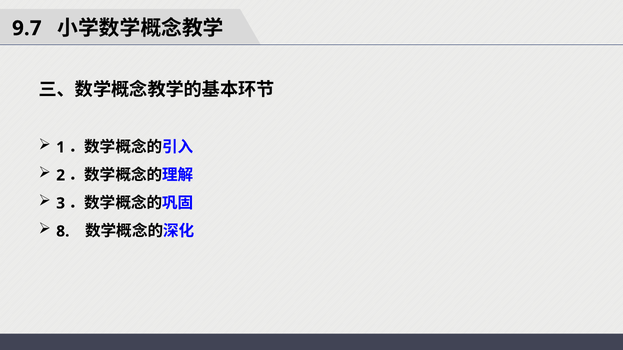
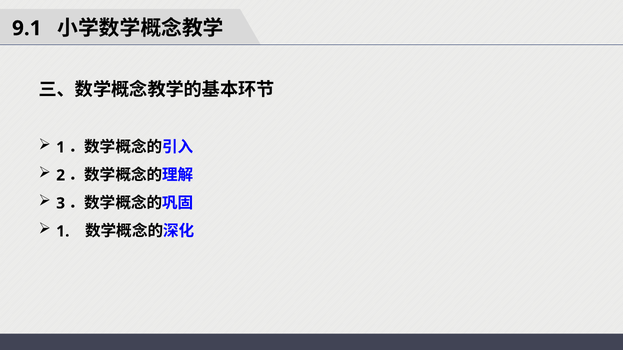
9.7: 9.7 -> 9.1 (27, 28)
8: 8 -> 1 (63, 232)
